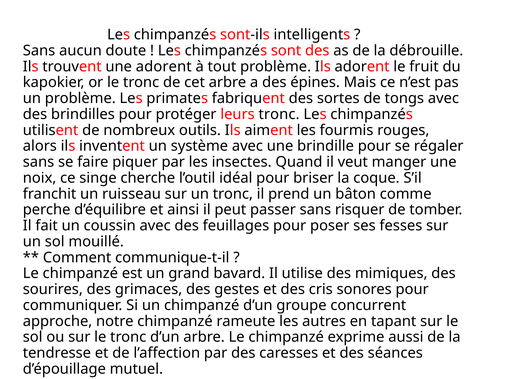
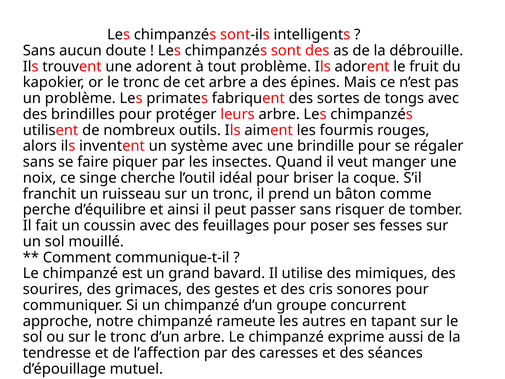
leurs tronc: tronc -> arbre (279, 114)
